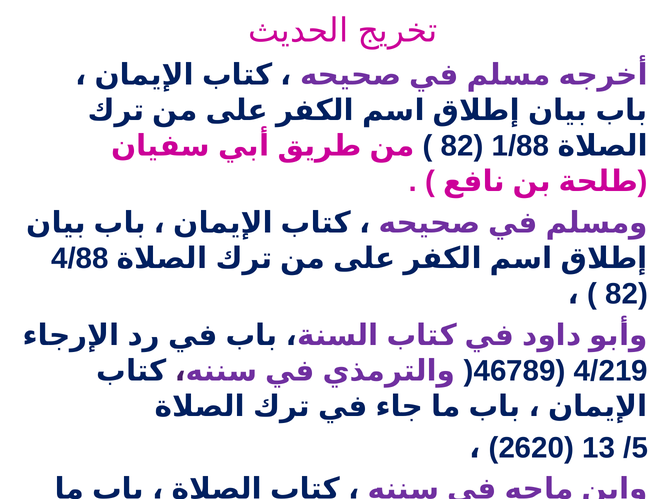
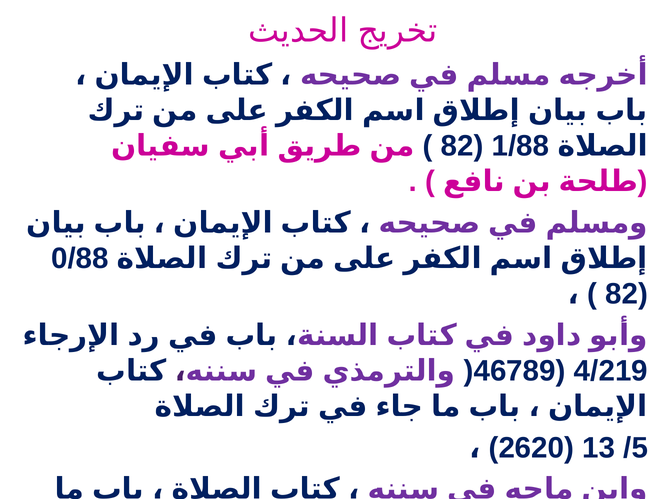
4/88: 4/88 -> 0/88 (80, 258)
